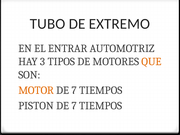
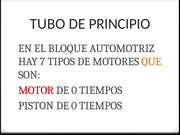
EXTREMO: EXTREMO -> PRINCIPIO (120, 24)
ENTRAR: ENTRAR -> BLOQUE (68, 48)
3: 3 -> 7 (43, 62)
MOTOR colour: orange -> red (36, 90)
7: 7 -> 0 (74, 90)
7: 7 -> 0 (74, 106)
